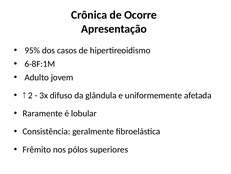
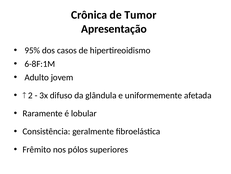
Ocorre: Ocorre -> Tumor (140, 15)
